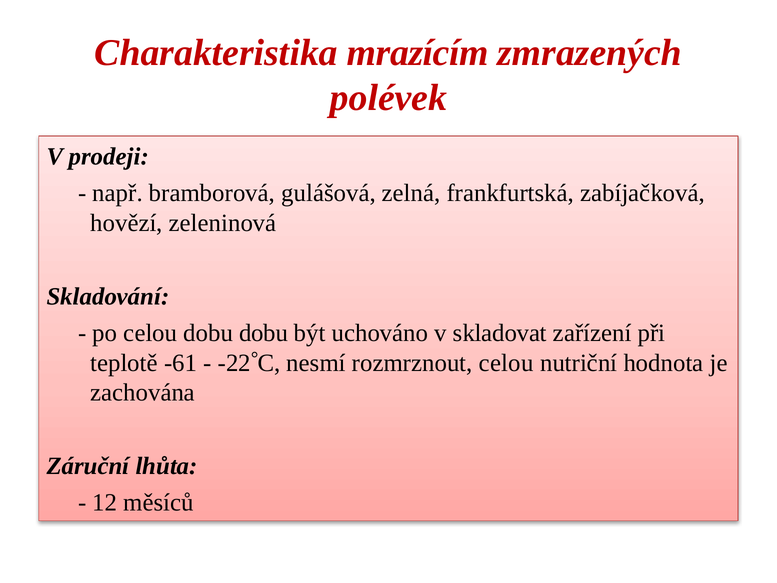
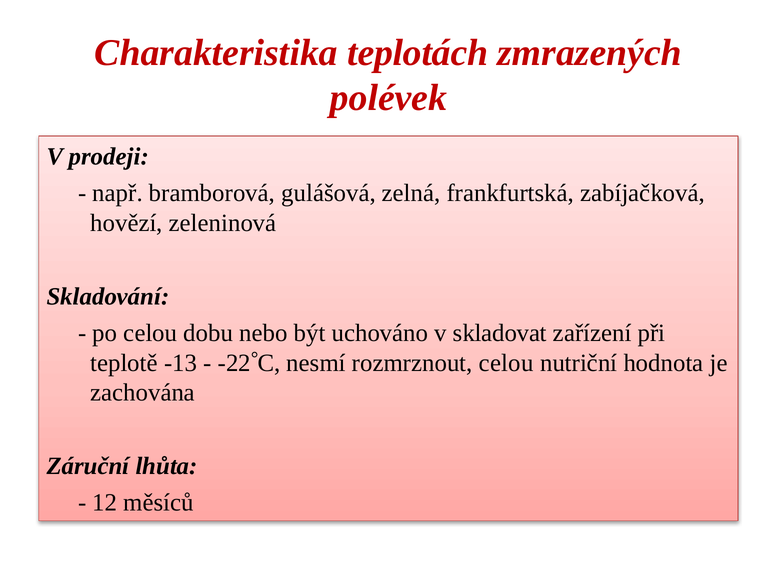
mrazícím: mrazícím -> teplotách (418, 53)
dobu dobu: dobu -> nebo (263, 333)
-61: -61 -> -13 (181, 363)
